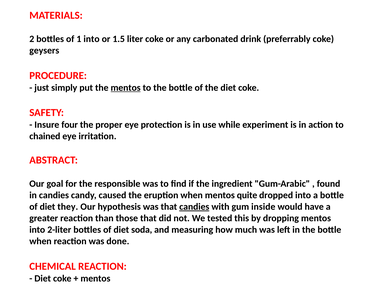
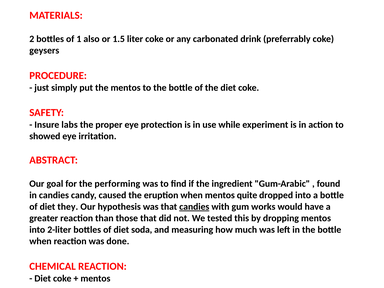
1 into: into -> also (92, 39)
mentos underline: present -> none (126, 88)
four: four -> labs (70, 125)
chained: chained -> showed (45, 136)
responsible: responsible -> performing (117, 184)
inside: inside -> works (263, 207)
